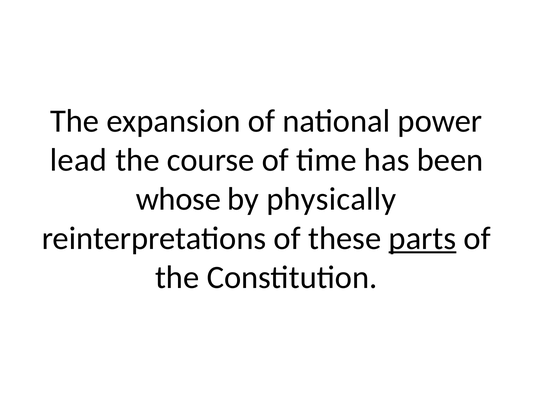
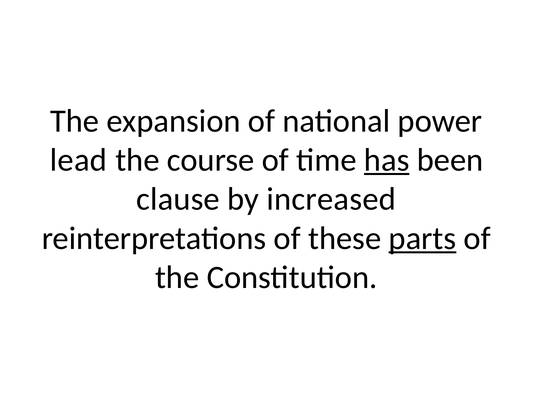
has underline: none -> present (387, 160)
whose: whose -> clause (178, 199)
physically: physically -> increased (331, 199)
